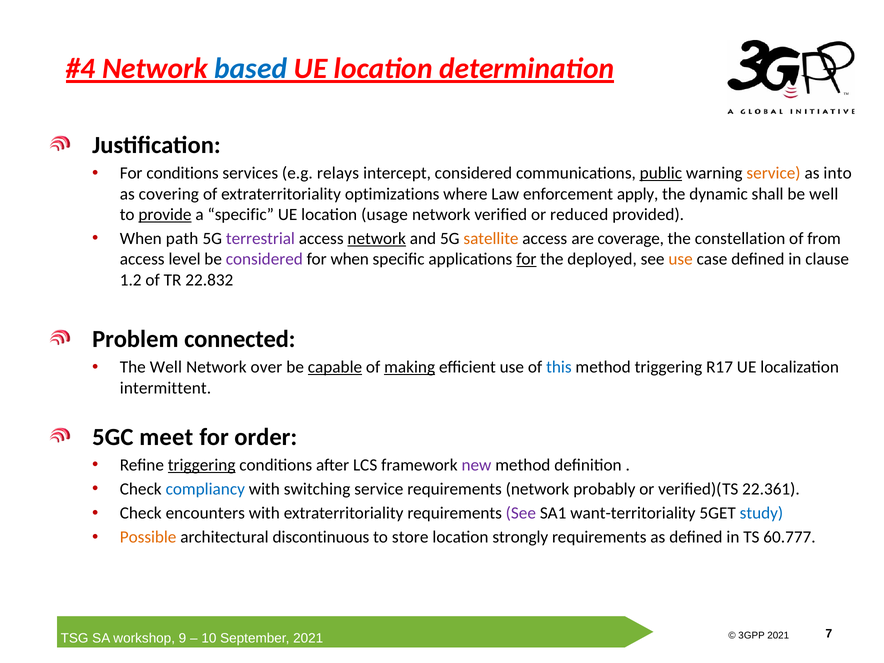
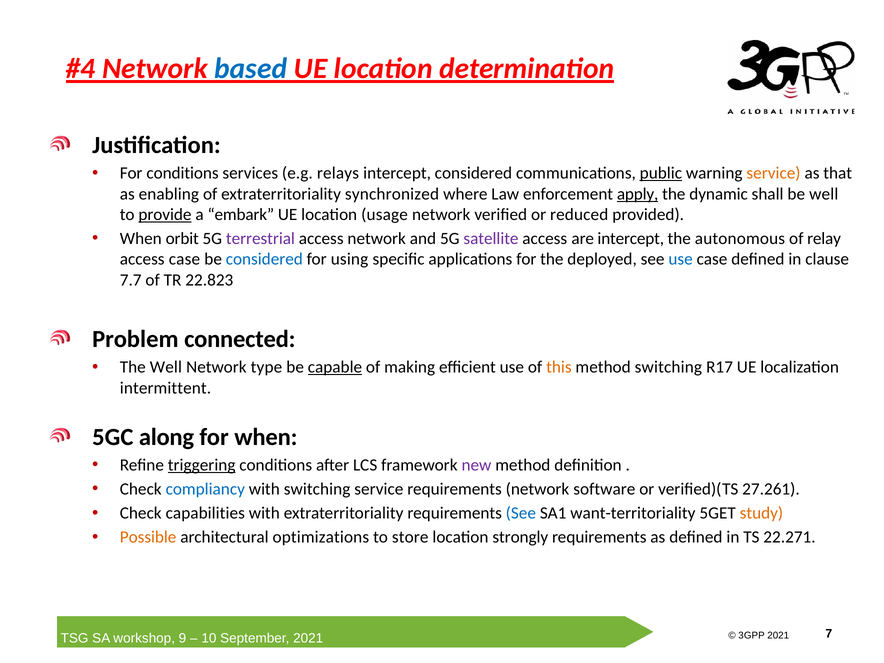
into: into -> that (838, 173)
covering: covering -> enabling (169, 194)
optimizations: optimizations -> synchronized (392, 194)
apply underline: none -> present (638, 194)
a specific: specific -> embark (241, 215)
path: path -> orbit (182, 239)
network underline: present -> none (377, 239)
satellite colour: orange -> purple (491, 239)
are coverage: coverage -> intercept (631, 239)
constellation: constellation -> autonomous (740, 239)
from: from -> relay (824, 239)
access level: level -> case (184, 259)
considered colour: purple -> blue (264, 259)
for when: when -> using (350, 259)
for underline: present -> none (526, 259)
use colour: orange -> blue (681, 259)
1.2: 1.2 -> 7.7 (131, 280)
22.832: 22.832 -> 22.823 (209, 280)
over: over -> type (266, 367)
making underline: present -> none (410, 367)
this colour: blue -> orange (559, 367)
method triggering: triggering -> switching (668, 367)
meet: meet -> along (166, 437)
for order: order -> when (266, 437)
probably: probably -> software (604, 489)
22.361: 22.361 -> 27.261 (771, 489)
encounters: encounters -> capabilities (205, 513)
See colour: purple -> blue (521, 513)
study colour: blue -> orange (761, 513)
discontinuous: discontinuous -> optimizations (321, 537)
60.777: 60.777 -> 22.271 (790, 537)
